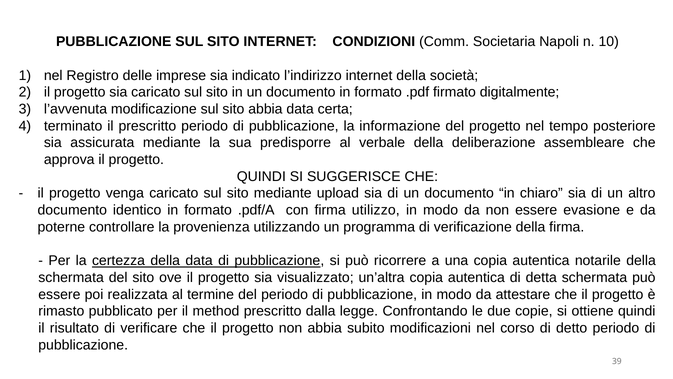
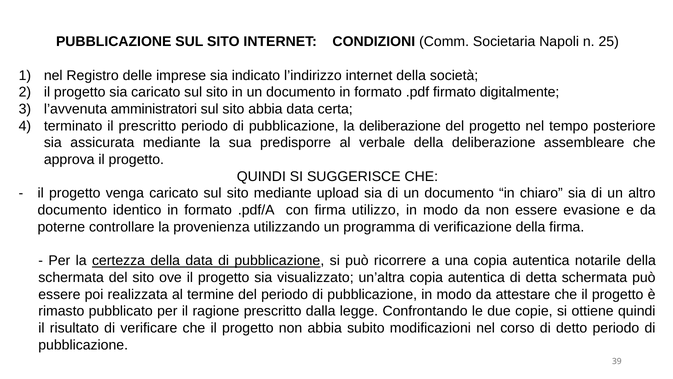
10: 10 -> 25 (609, 42)
modificazione: modificazione -> amministratori (154, 109)
la informazione: informazione -> deliberazione (400, 126)
method: method -> ragione (216, 311)
